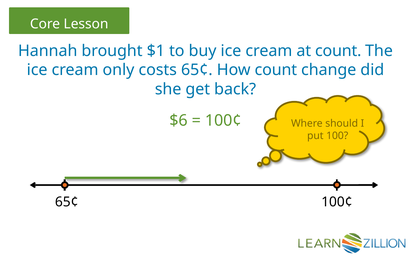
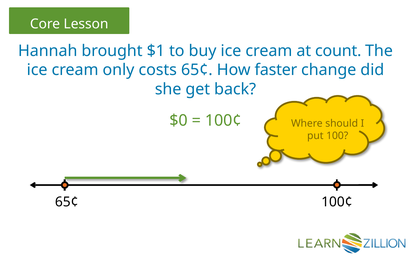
How count: count -> faster (276, 70)
$6: $6 -> $0 (178, 121)
